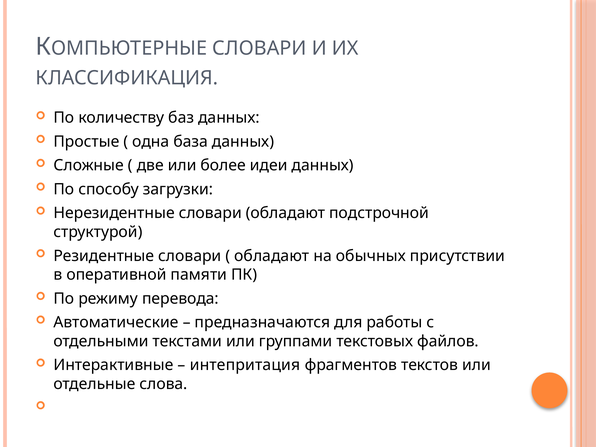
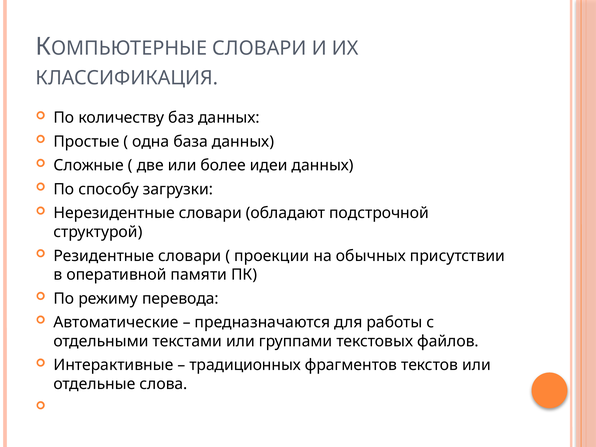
обладают: обладают -> проекции (272, 256)
интепритация: интепритация -> традиционных (245, 365)
